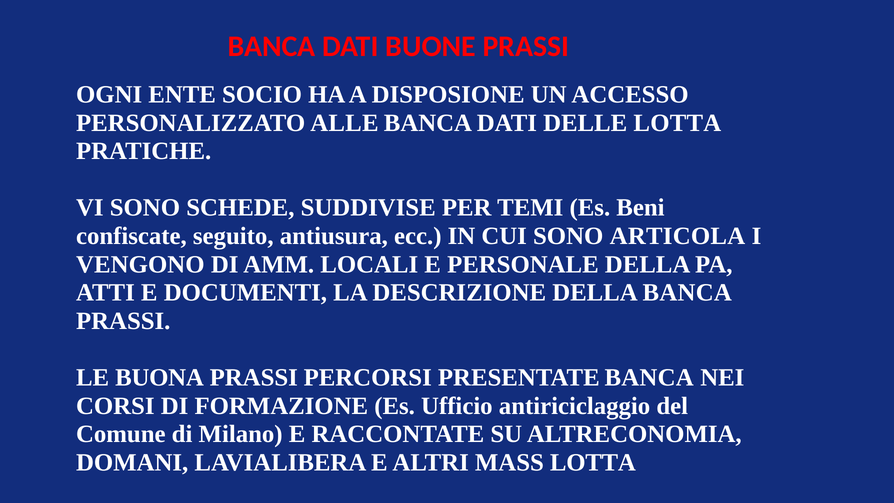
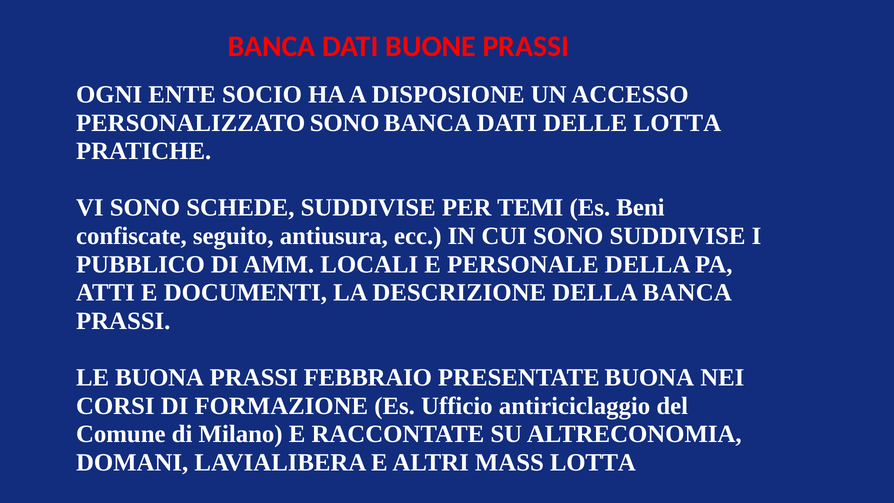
PERSONALIZZATO ALLE: ALLE -> SONO (345, 123)
SONO ARTICOLA: ARTICOLA -> SUDDIVISE (678, 236)
VENGONO: VENGONO -> PUBBLICO (140, 264)
PERCORSI: PERCORSI -> FEBBRAIO (368, 378)
PRESENTATE BANCA: BANCA -> BUONA (649, 378)
